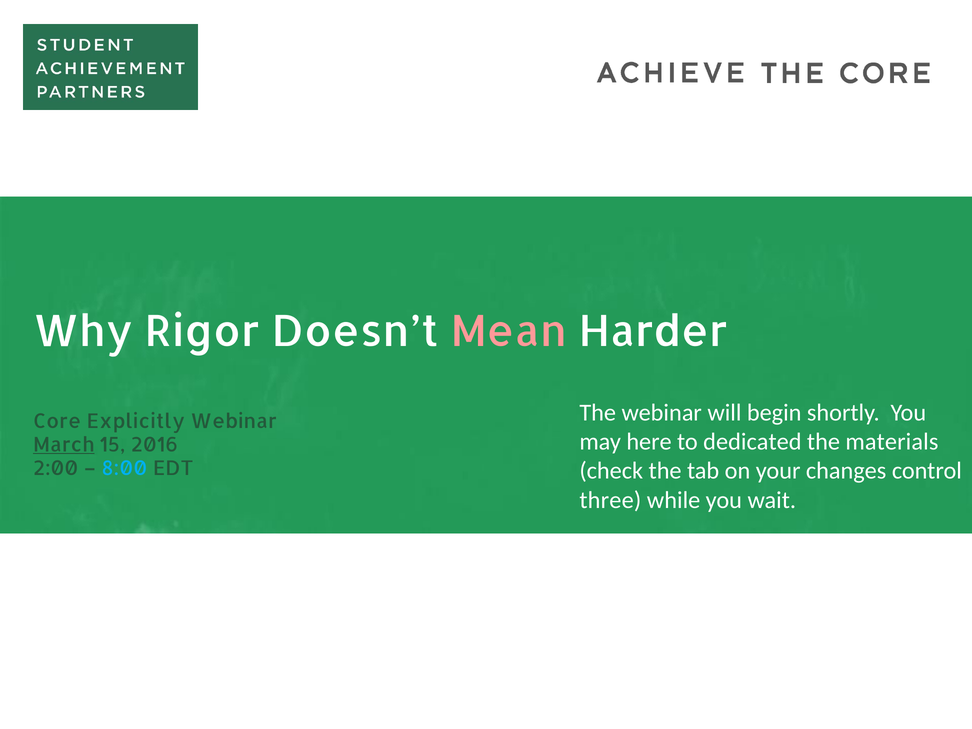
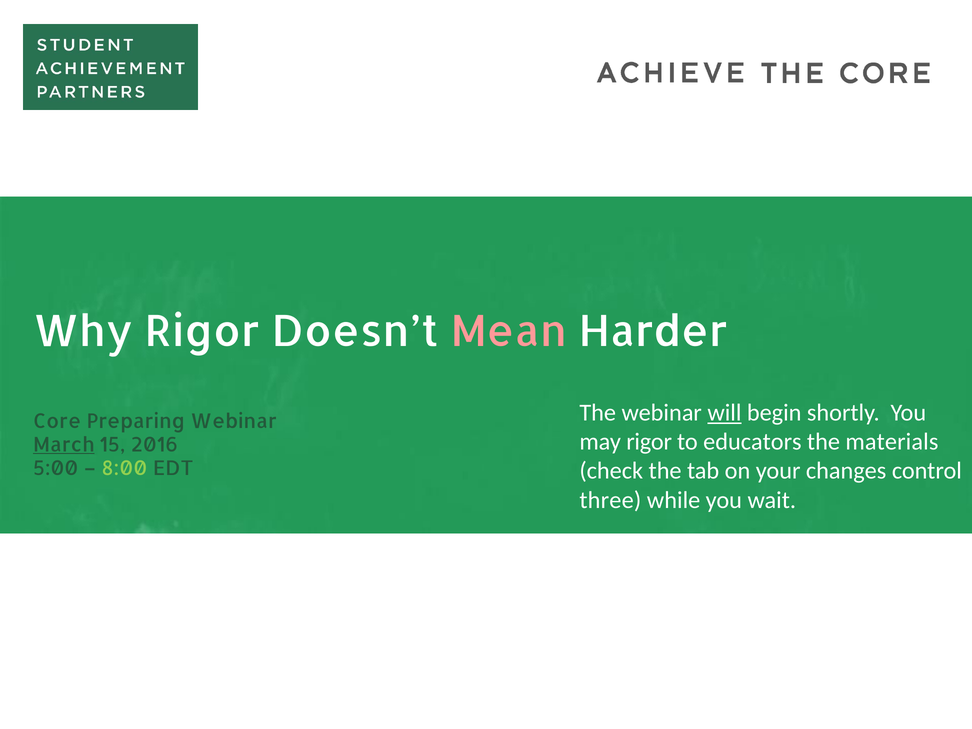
will underline: none -> present (724, 413)
Explicitly: Explicitly -> Preparing (136, 421)
may here: here -> rigor (649, 442)
dedicated: dedicated -> educators (752, 442)
2:00: 2:00 -> 5:00 (56, 468)
8:00 colour: light blue -> light green (124, 468)
